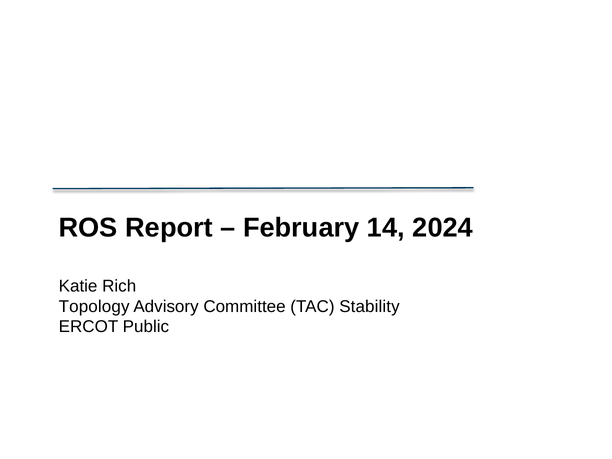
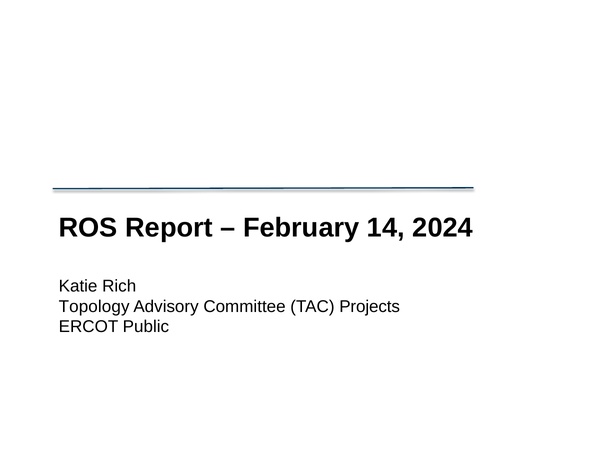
Stability: Stability -> Projects (370, 306)
